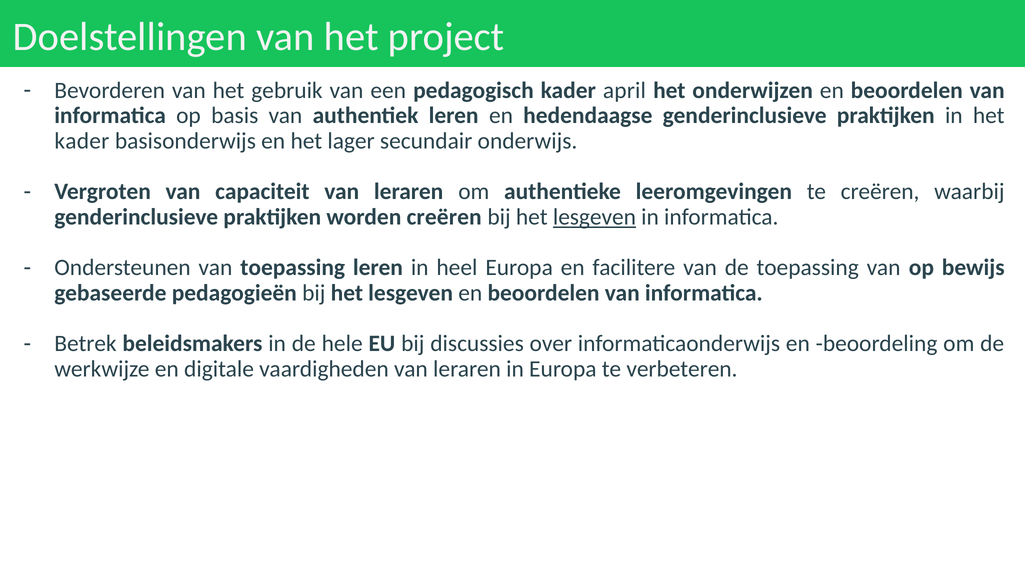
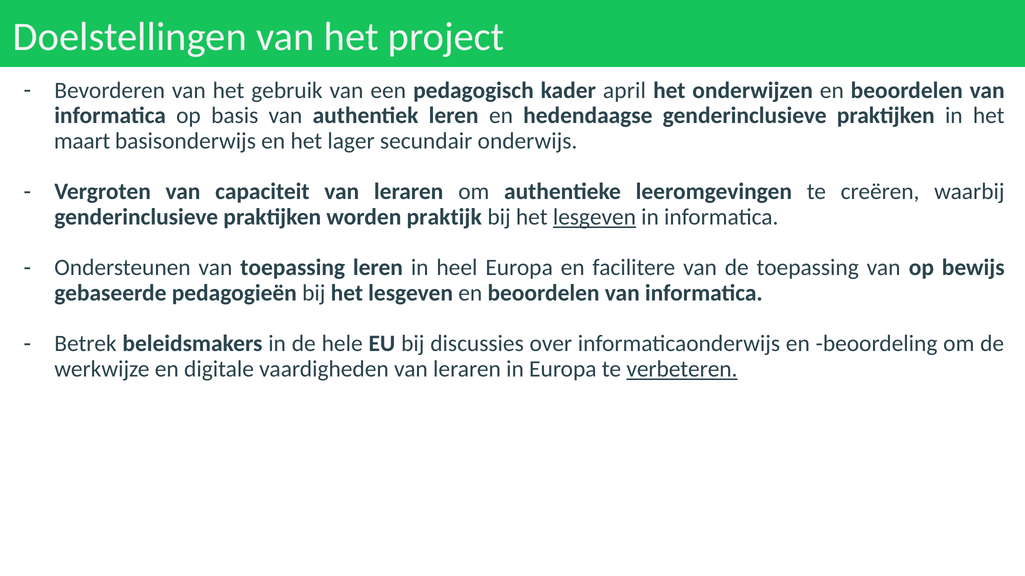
kader: kader -> maart (82, 141)
worden creëren: creëren -> praktijk (444, 217)
verbeteren underline: none -> present (682, 369)
